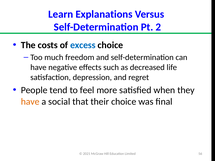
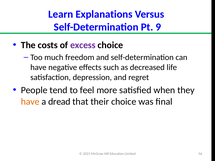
2: 2 -> 9 (158, 27)
excess colour: blue -> purple (83, 45)
social: social -> dread (59, 102)
